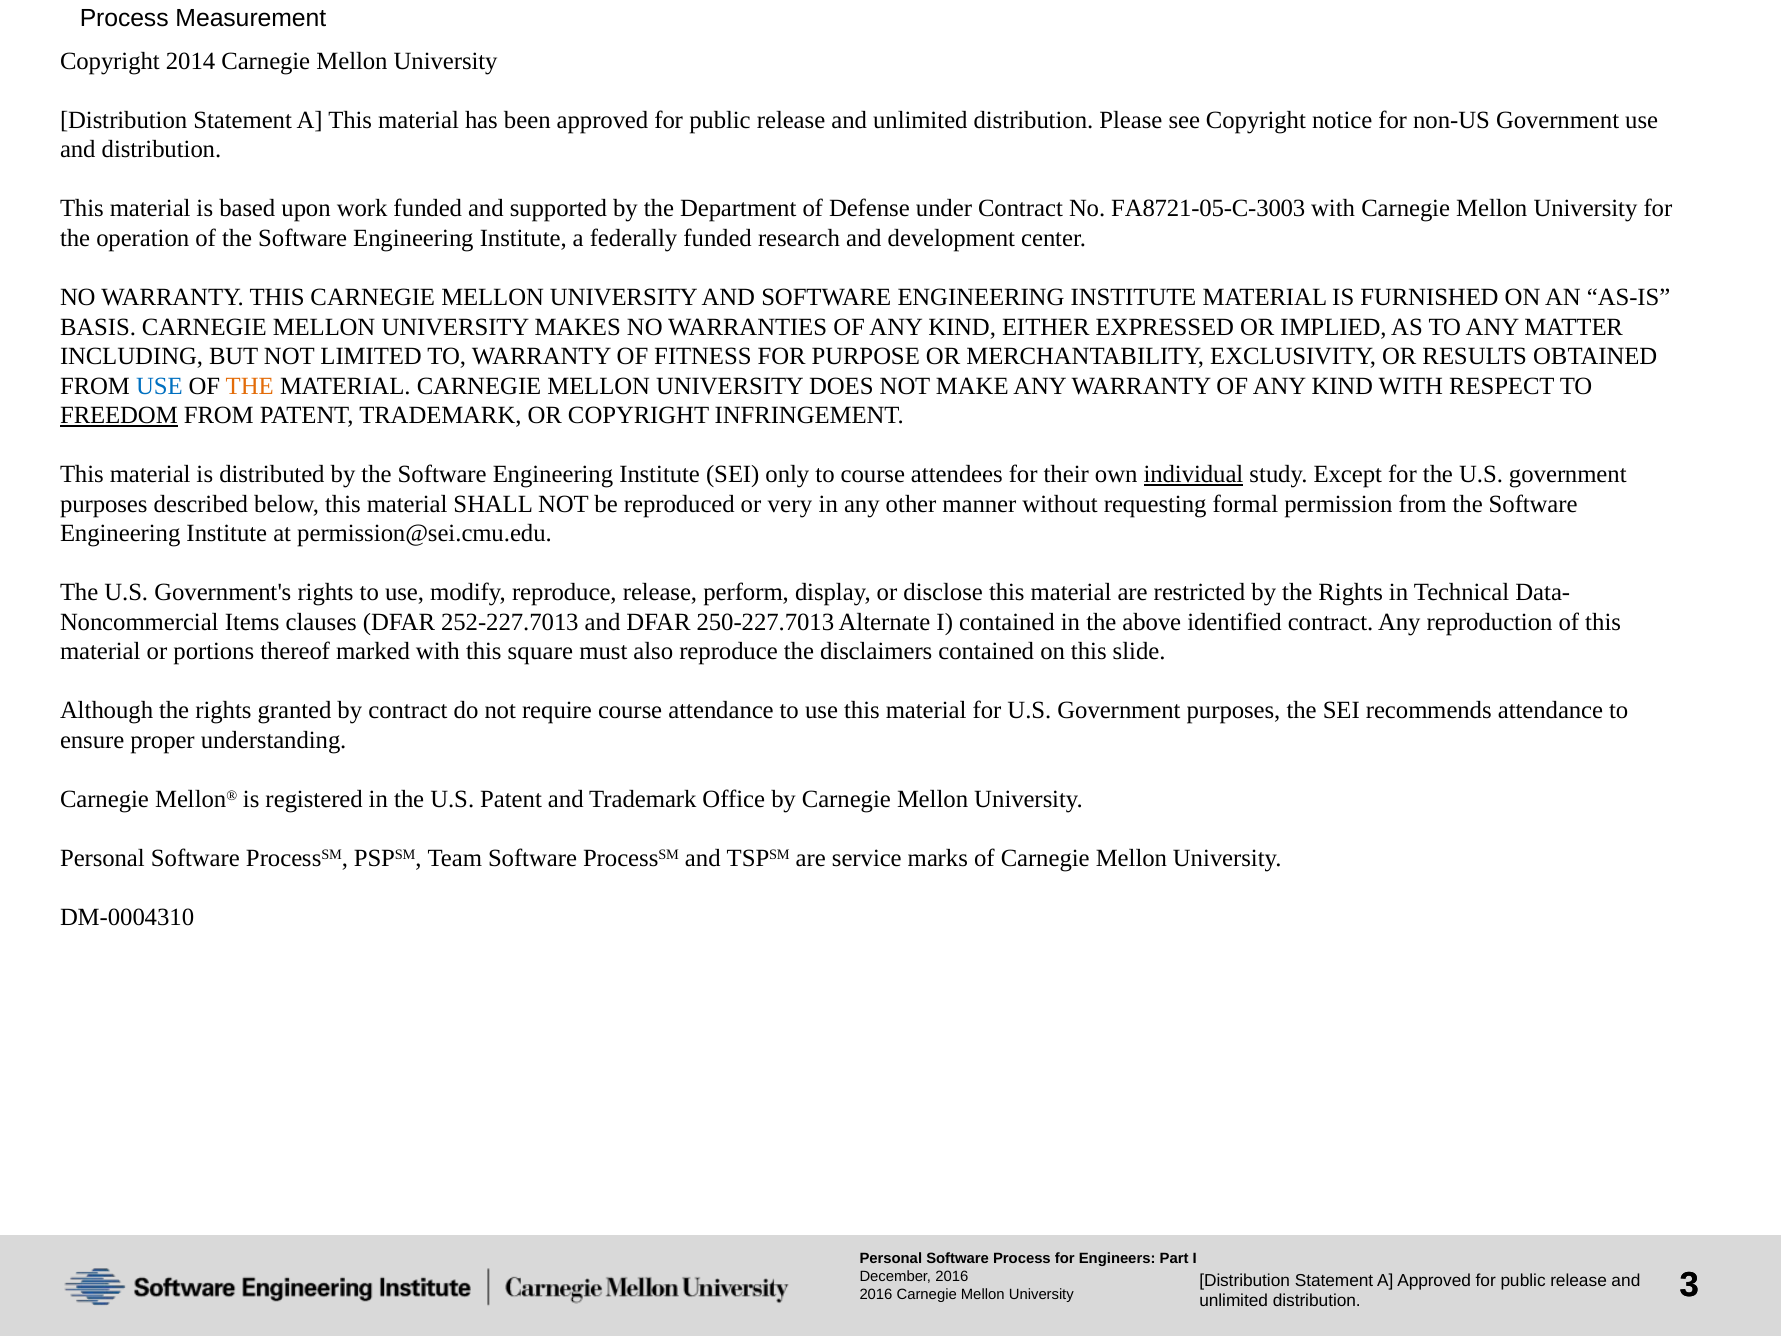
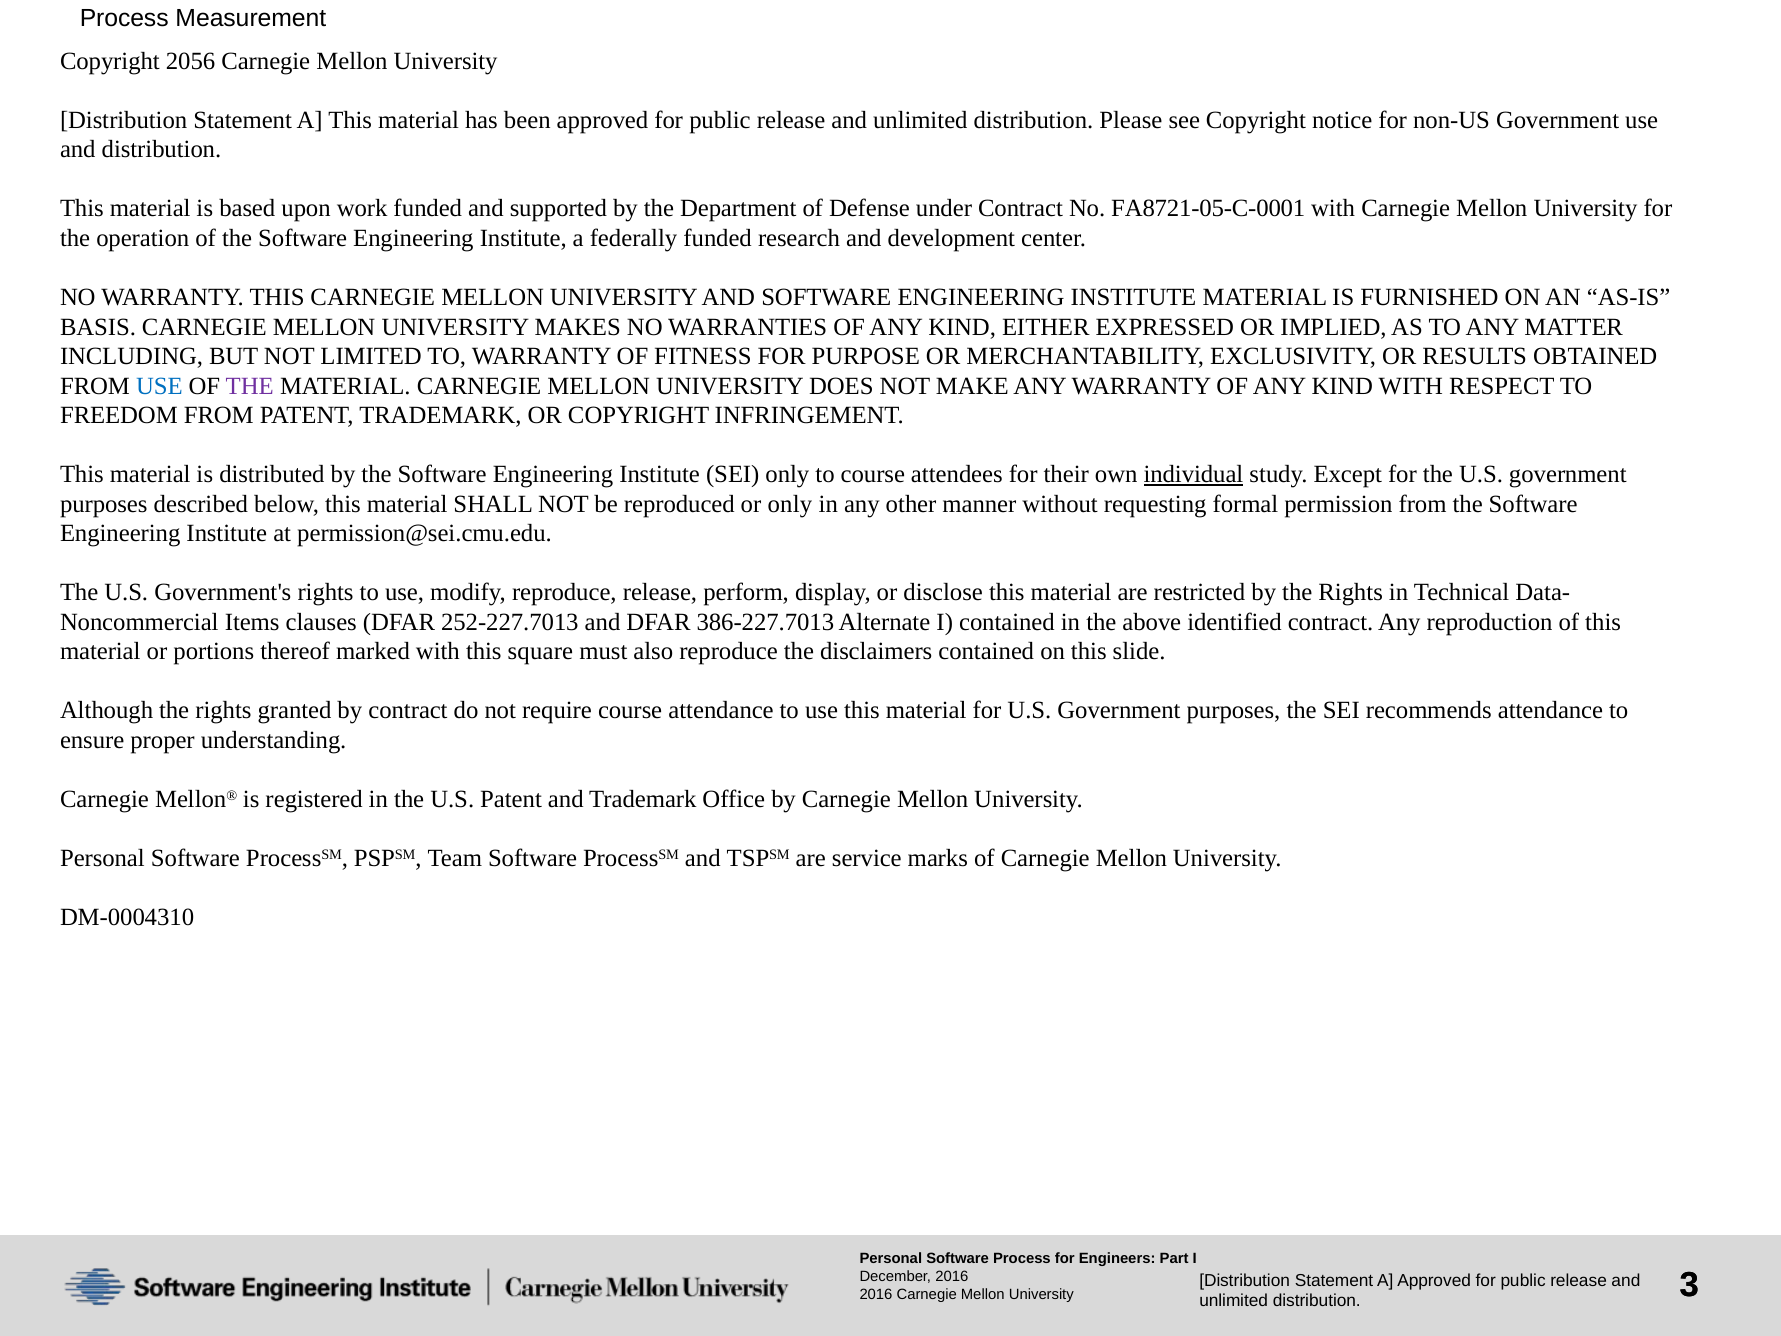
2014: 2014 -> 2056 (191, 61)
FA8721-05-C-3003: FA8721-05-C-3003 -> FA8721-05-C-0001 (1208, 209)
THE colour: orange -> purple (250, 386)
FREEDOM underline: present -> none (119, 415)
or very: very -> only (790, 504)
250-227.7013: 250-227.7013 -> 386-227.7013 (765, 622)
